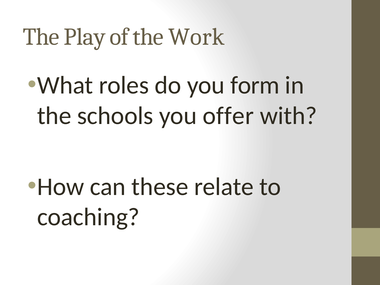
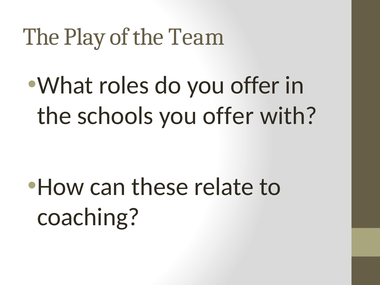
Work: Work -> Team (196, 37)
do you form: form -> offer (255, 85)
